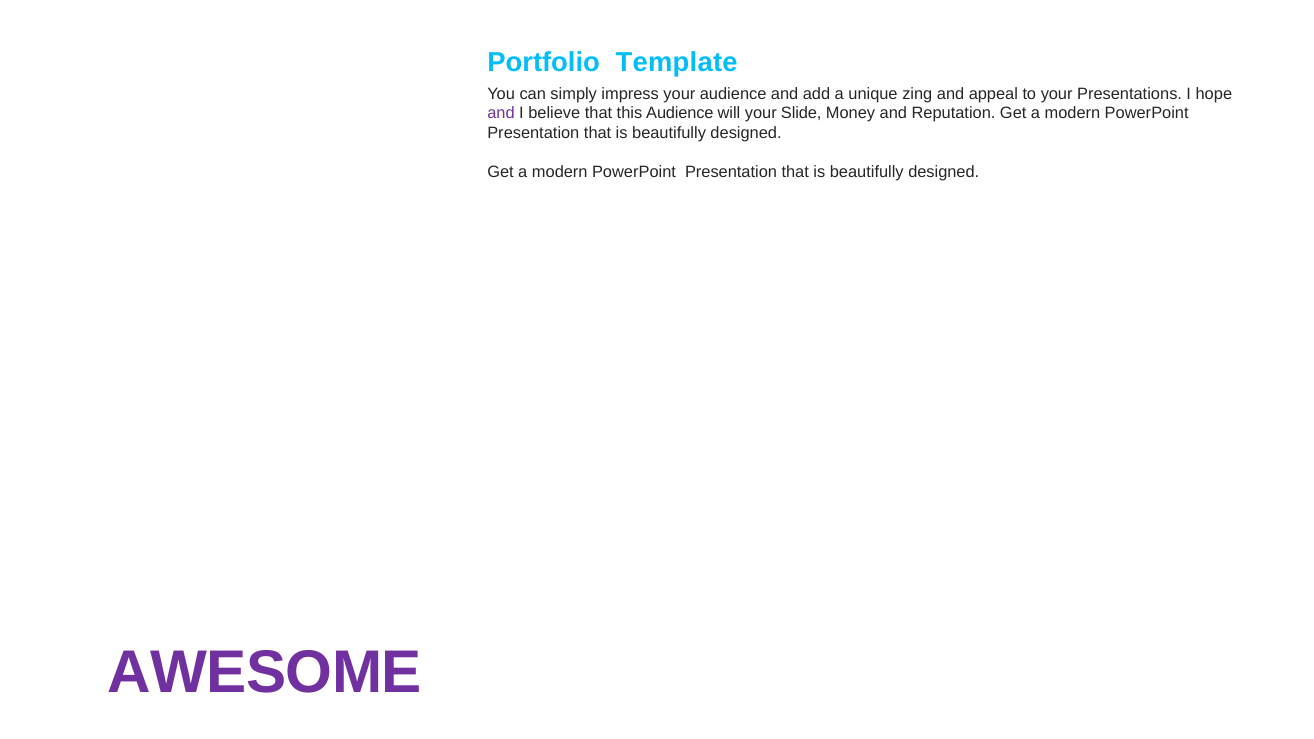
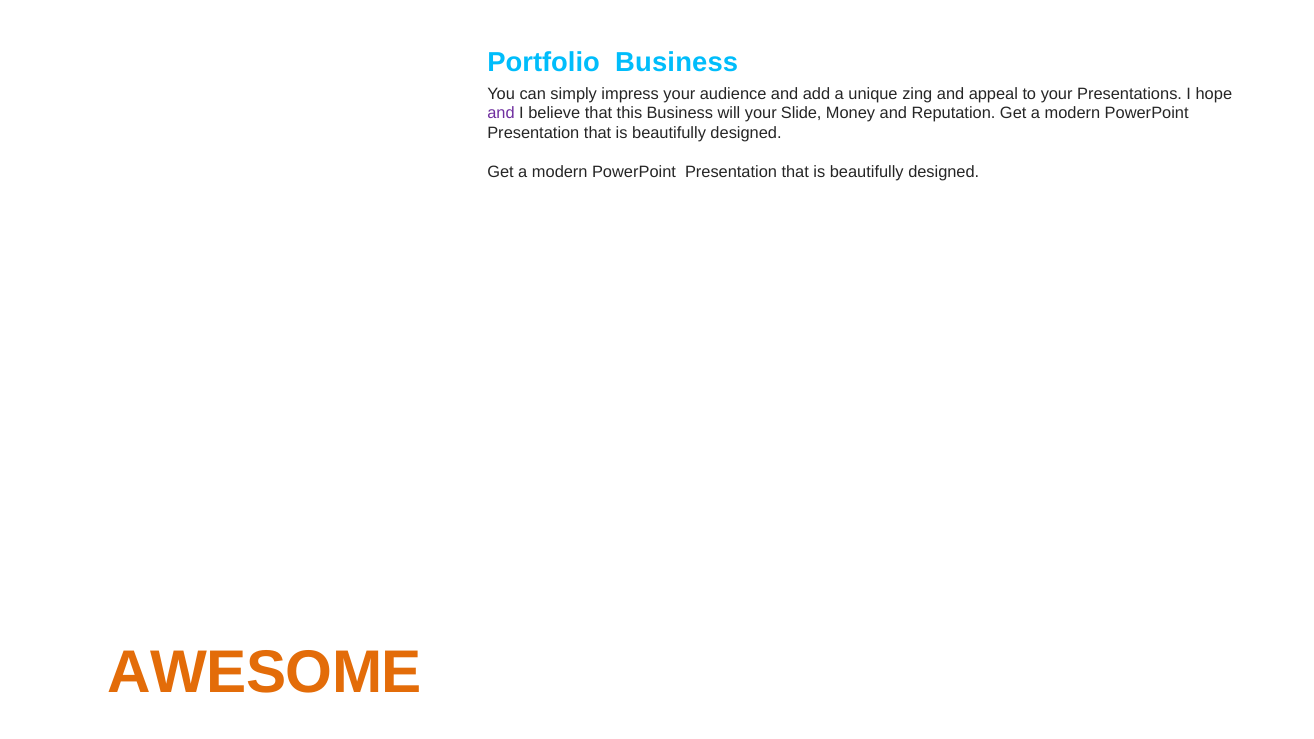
Portfolio Template: Template -> Business (677, 62)
this Audience: Audience -> Business (680, 113)
AWESOME colour: purple -> orange (265, 673)
